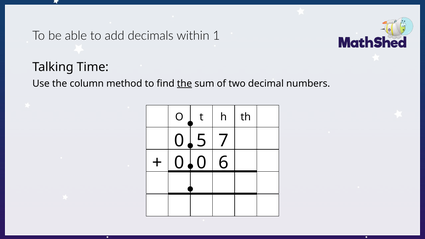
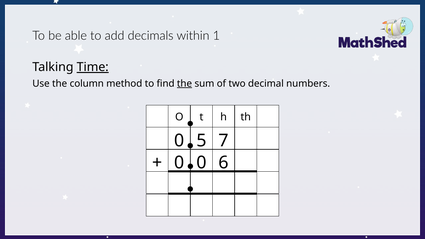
Time underline: none -> present (93, 67)
